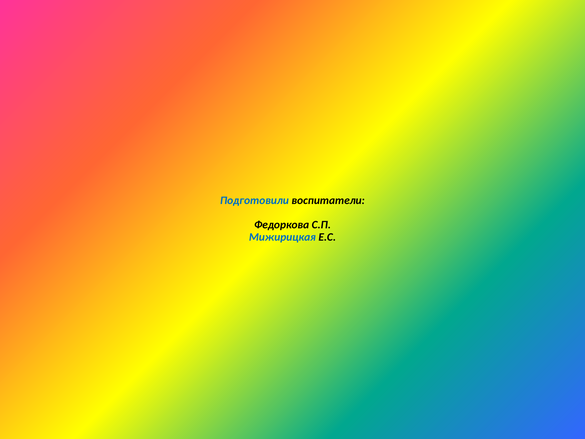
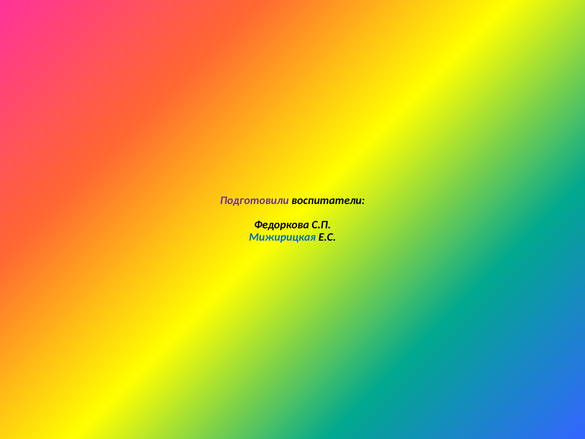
Подготовили colour: blue -> purple (254, 200)
